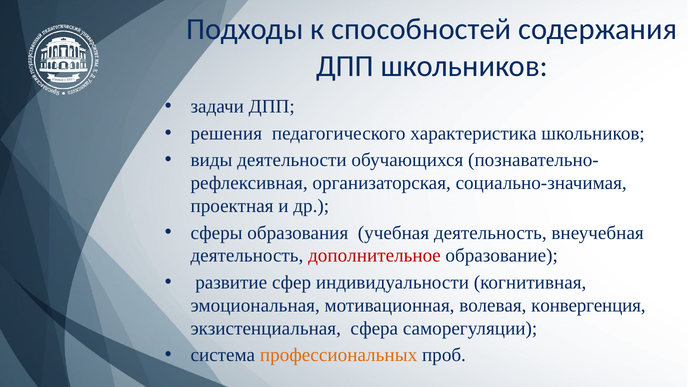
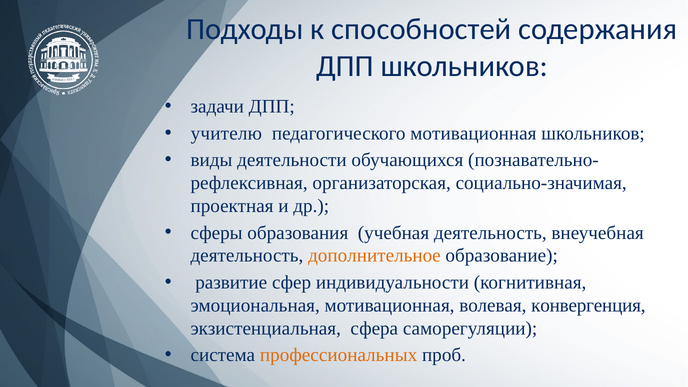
решения: решения -> учителю (226, 133)
педагогического характеристика: характеристика -> мотивационная (473, 133)
дополнительное colour: red -> orange (374, 256)
